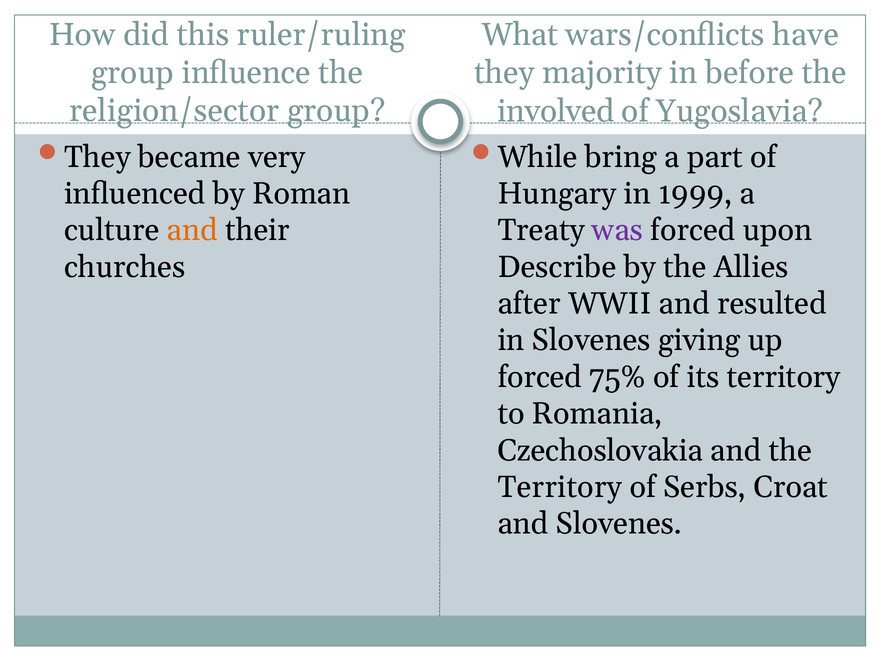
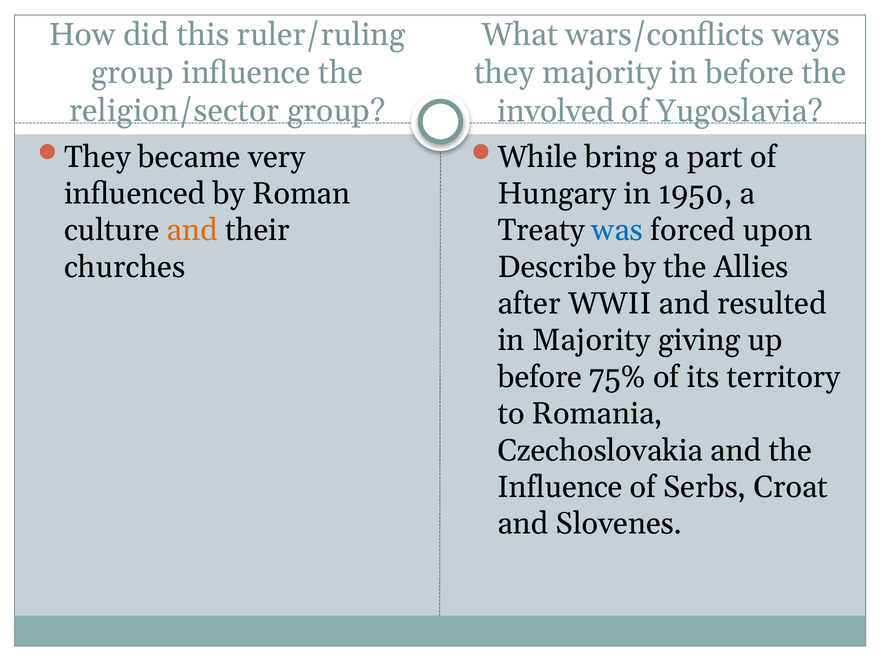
have: have -> ways (806, 35)
1999: 1999 -> 1950 (695, 194)
was colour: purple -> blue (618, 230)
in Slovenes: Slovenes -> Majority (591, 340)
forced: forced -> before (540, 377)
Territory: Territory -> Influence (560, 487)
